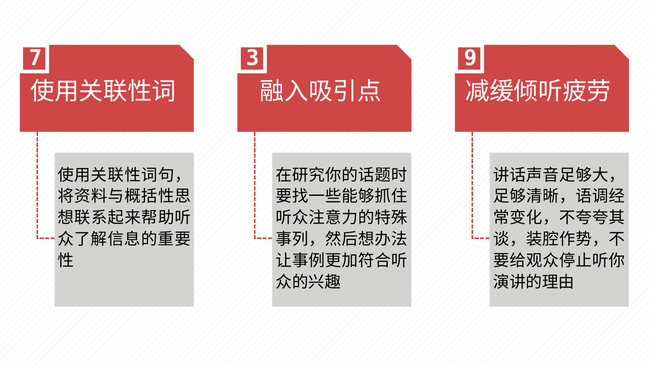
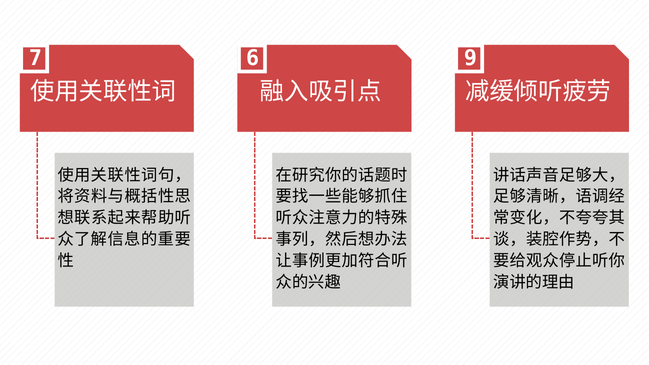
3: 3 -> 6 (253, 58)
